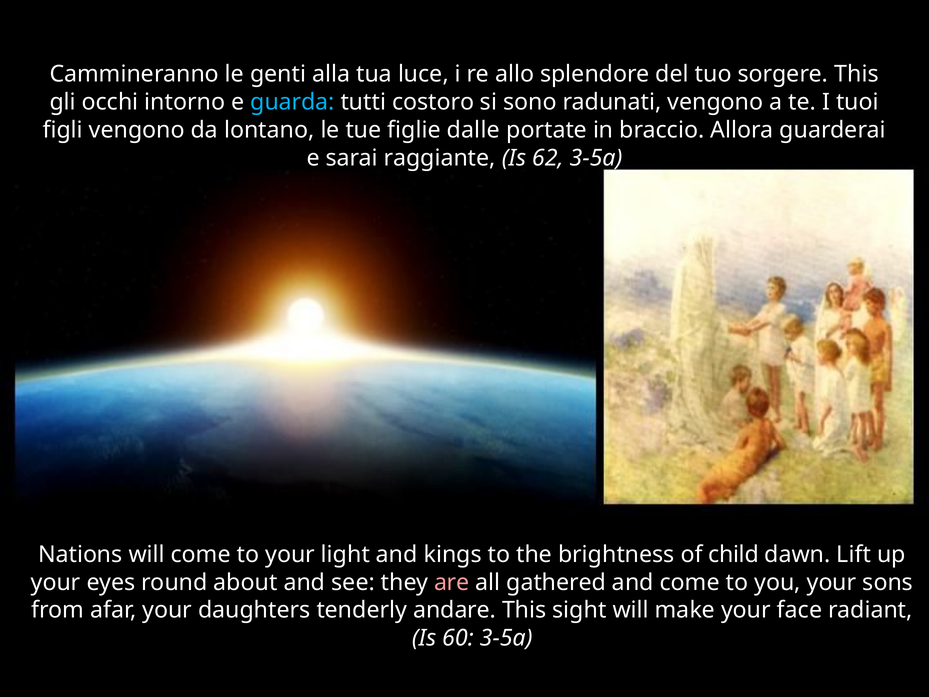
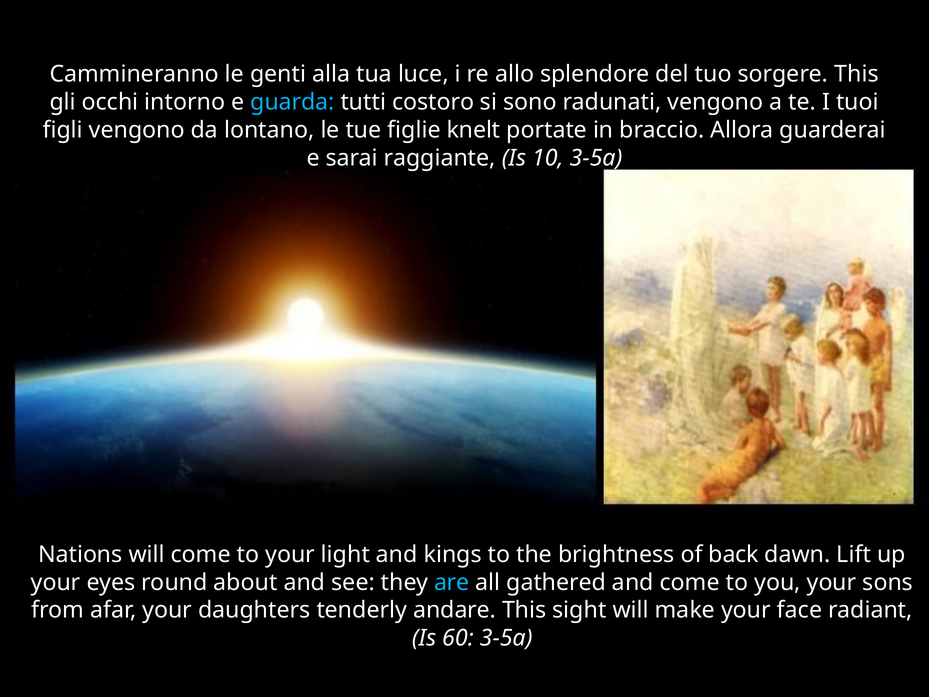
dalle: dalle -> knelt (474, 130)
62: 62 -> 10 (548, 158)
child: child -> back (734, 554)
are colour: pink -> light blue (452, 582)
